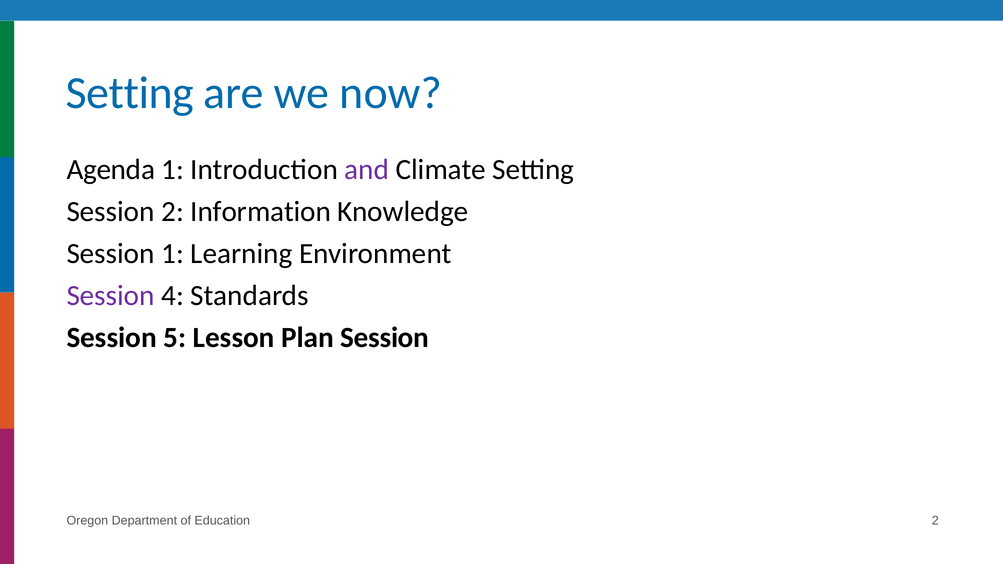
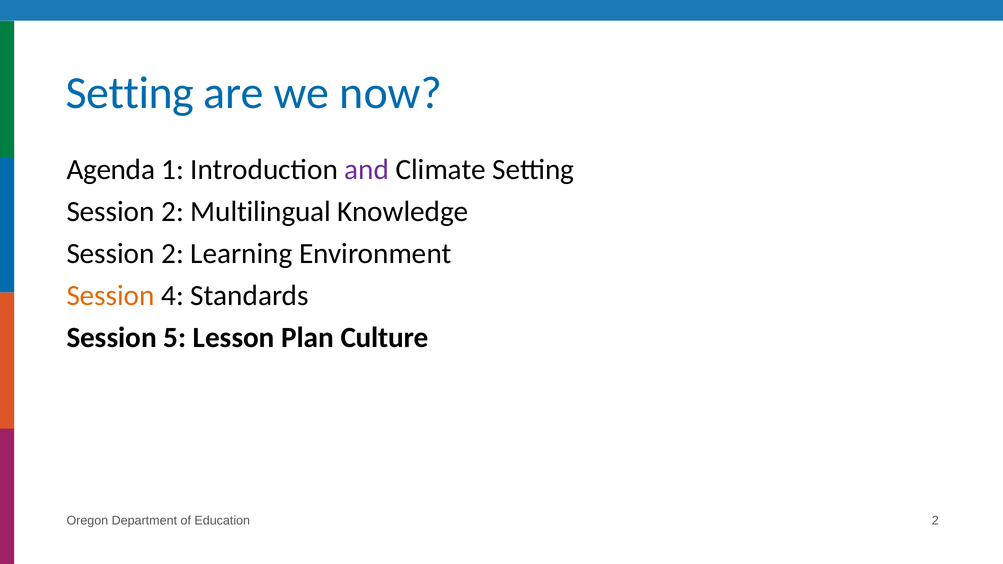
Information: Information -> Multilingual (261, 212)
1: 1 -> 2 (173, 254)
Session colour: purple -> orange (111, 296)
Plan Session: Session -> Culture (385, 338)
